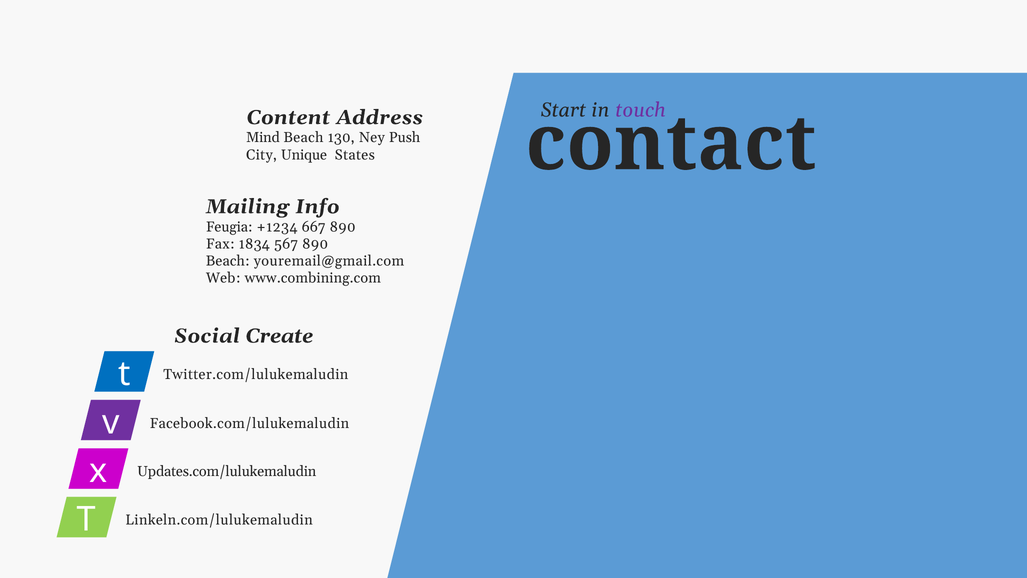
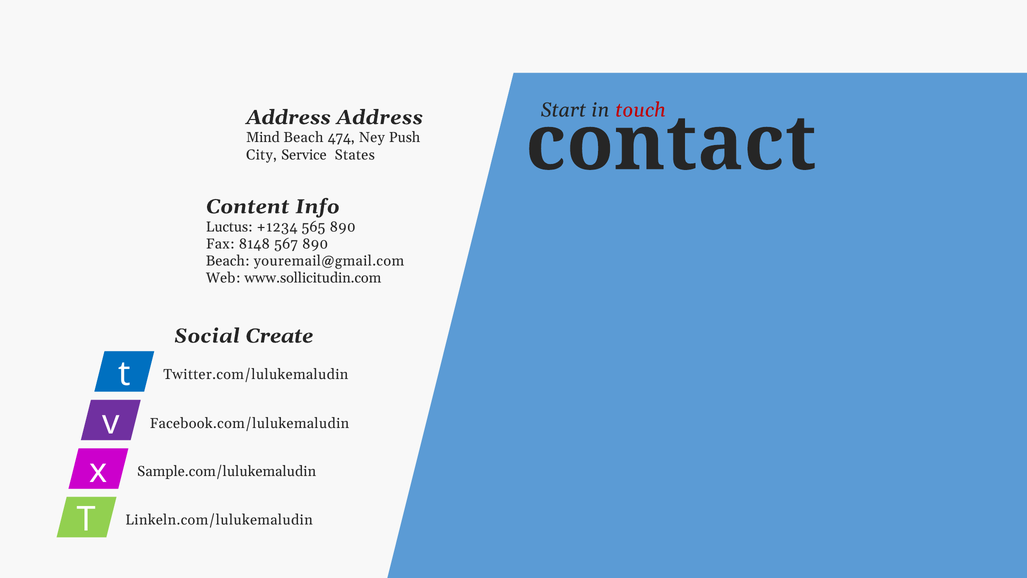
touch colour: purple -> red (640, 110)
Content: Content -> Address (288, 117)
130: 130 -> 474 (341, 138)
Unique: Unique -> Service (304, 155)
Mailing: Mailing -> Content (248, 207)
Feugia: Feugia -> Luctus (229, 227)
667: 667 -> 565 (313, 227)
1834: 1834 -> 8148 (254, 244)
www.combining.com: www.combining.com -> www.sollicitudin.com (313, 278)
Updates.com/lulukemaludin: Updates.com/lulukemaludin -> Sample.com/lulukemaludin (227, 471)
